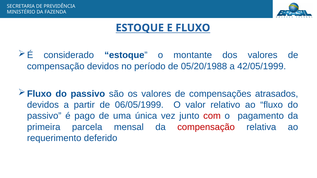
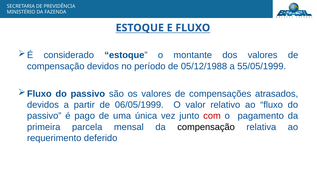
05/20/1988: 05/20/1988 -> 05/12/1988 (204, 66)
42/05/1999: 42/05/1999 -> 55/05/1999 (262, 66)
compensação colour: red -> black (206, 127)
